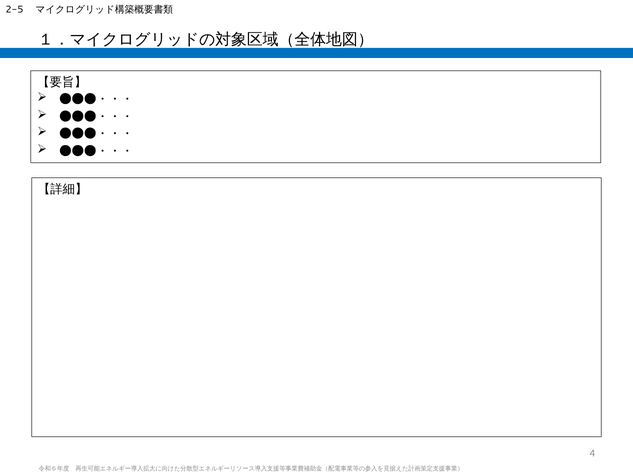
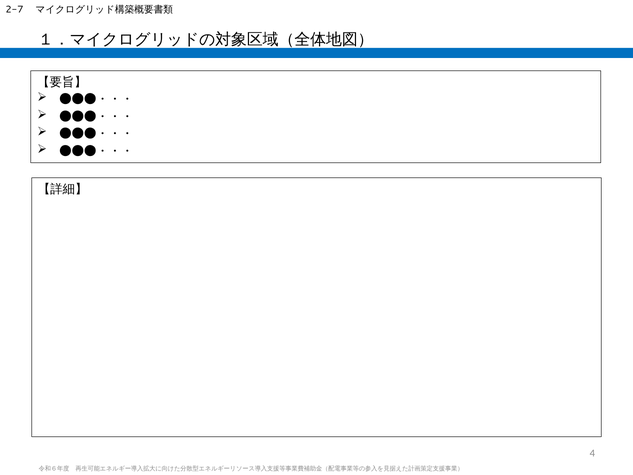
2-5: 2-5 -> 2-7 (14, 10)
